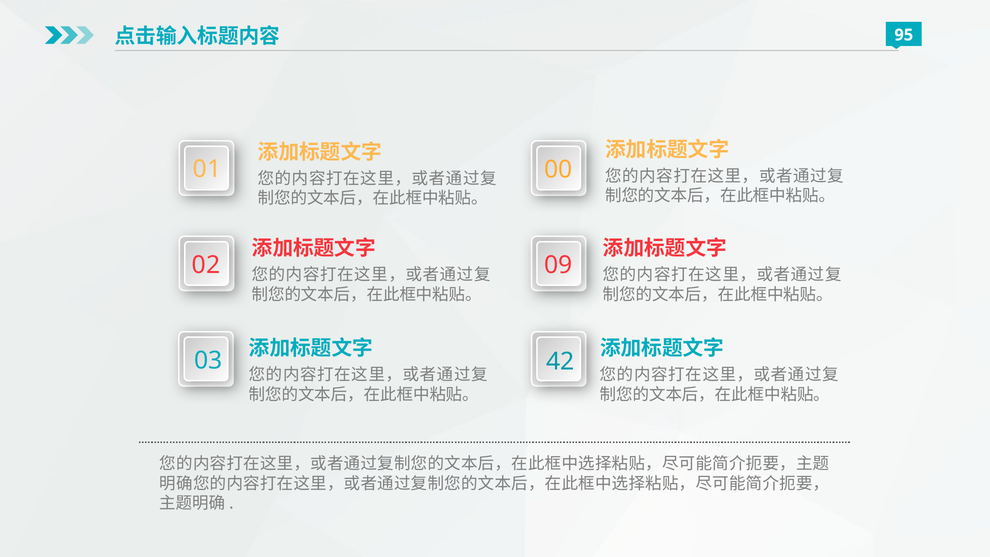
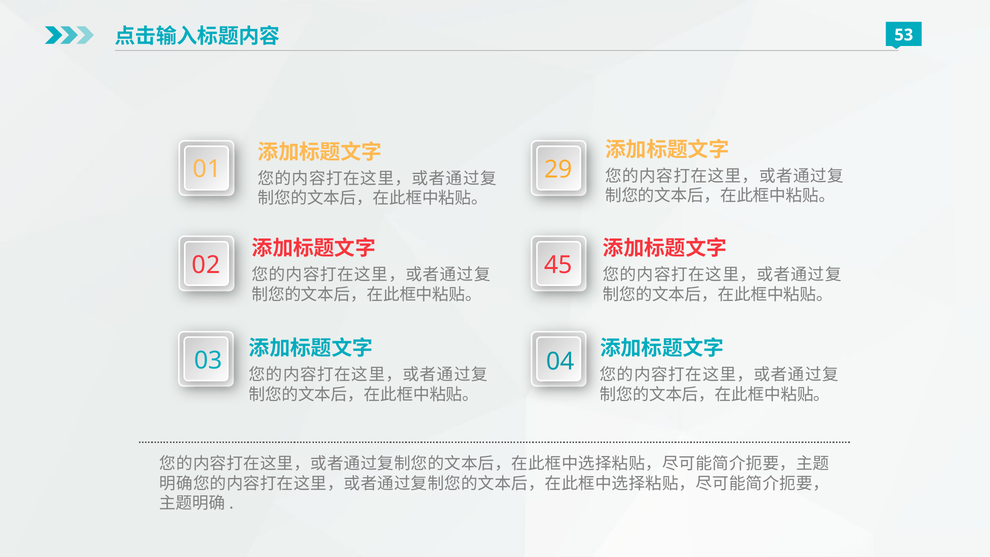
95: 95 -> 53 (904, 35)
00: 00 -> 29 (558, 169)
09: 09 -> 45 (558, 265)
42: 42 -> 04 (560, 361)
